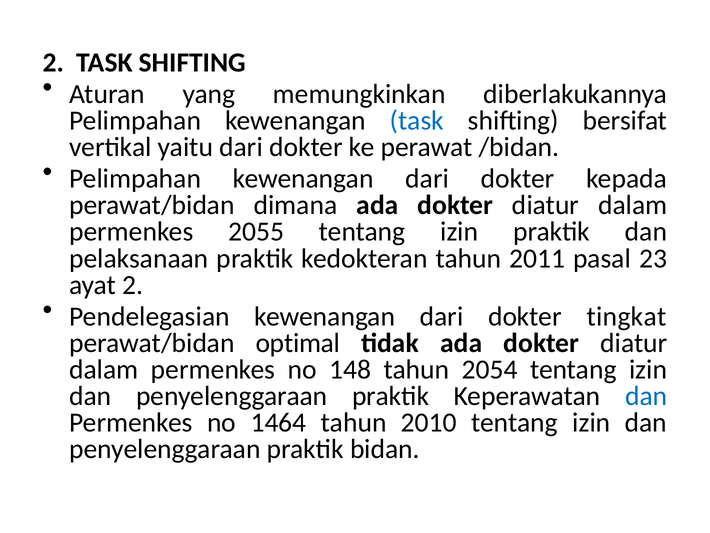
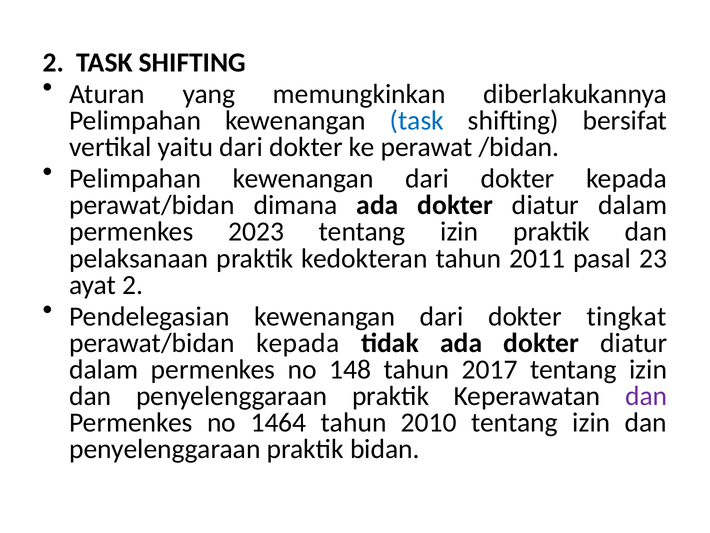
2055: 2055 -> 2023 (256, 232)
perawat/bidan optimal: optimal -> kepada (298, 343)
2054: 2054 -> 2017 (490, 369)
dan colour: blue -> purple (646, 396)
